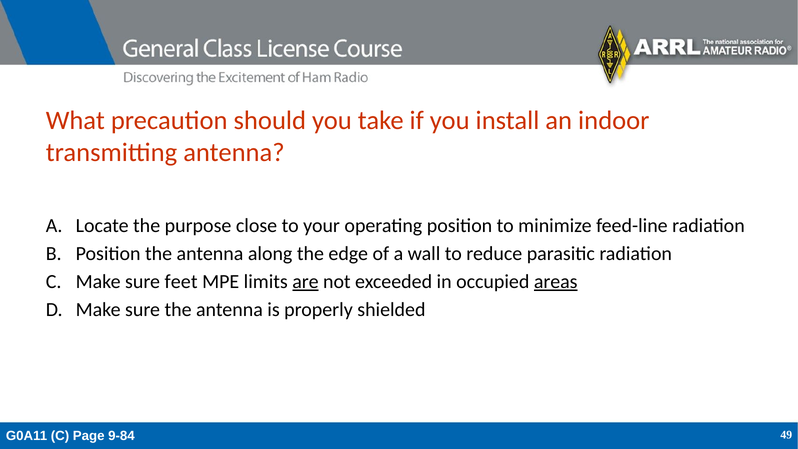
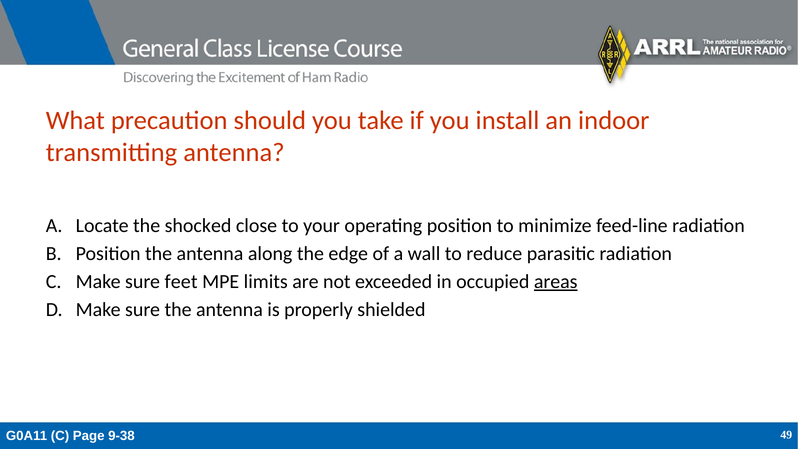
purpose: purpose -> shocked (198, 226)
are underline: present -> none (305, 282)
9-84: 9-84 -> 9-38 (121, 436)
